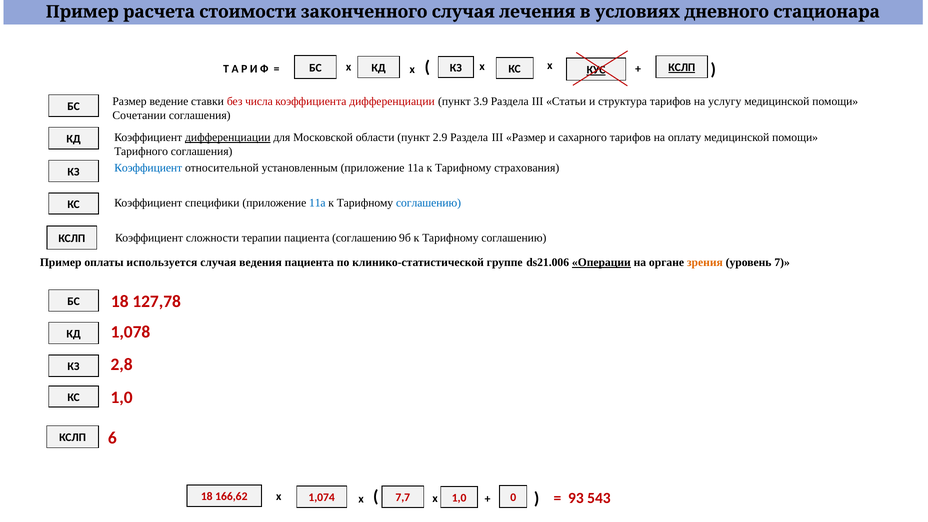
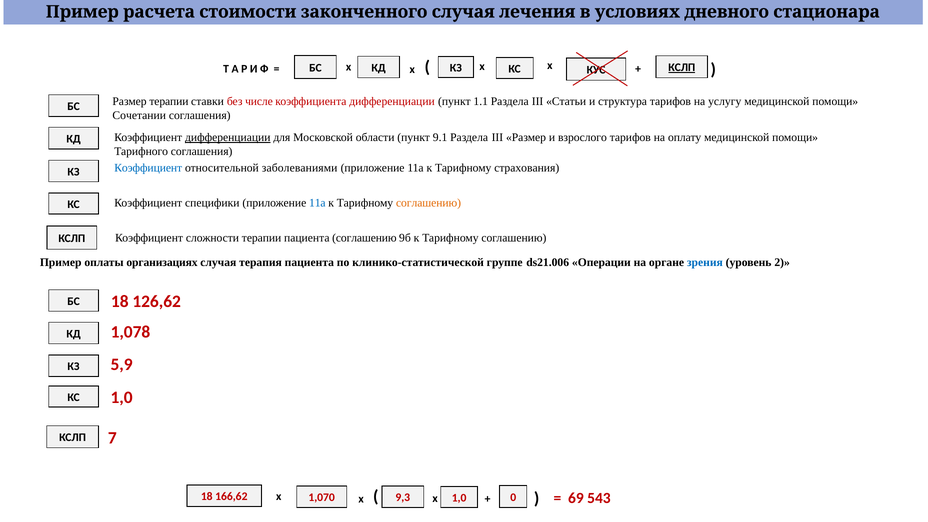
КУС underline: present -> none (596, 70)
Размер ведение: ведение -> терапии (169, 101)
числа: числа -> числе (259, 101)
3.9: 3.9 -> 1.1 (481, 101)
2.9: 2.9 -> 9.1 (440, 138)
сахарного: сахарного -> взрослого (582, 138)
установленным: установленным -> заболеваниями (300, 168)
соглашению colour: blue -> orange (429, 203)
используется: используется -> организациях (162, 263)
ведения: ведения -> терапия (261, 263)
Операции underline: present -> none (601, 263)
зрения colour: orange -> blue (705, 263)
7: 7 -> 2 (782, 263)
127,78: 127,78 -> 126,62 (157, 301)
2,8: 2,8 -> 5,9 (122, 365)
6: 6 -> 7 (112, 438)
7,7: 7,7 -> 9,3 (403, 498)
93: 93 -> 69 (576, 498)
1,074: 1,074 -> 1,070 (322, 498)
